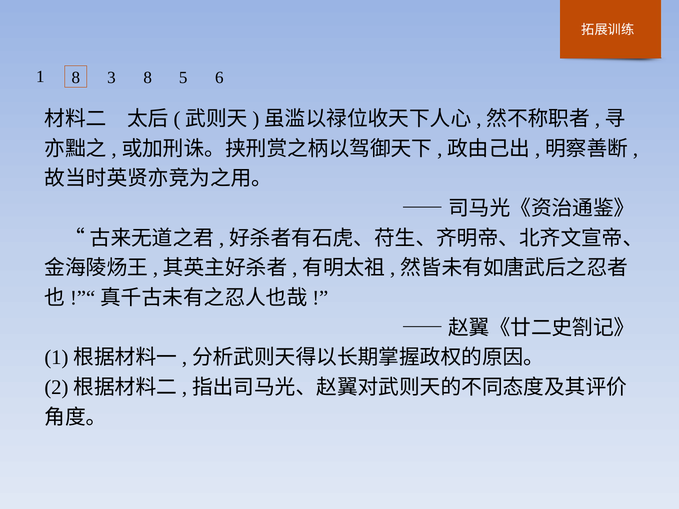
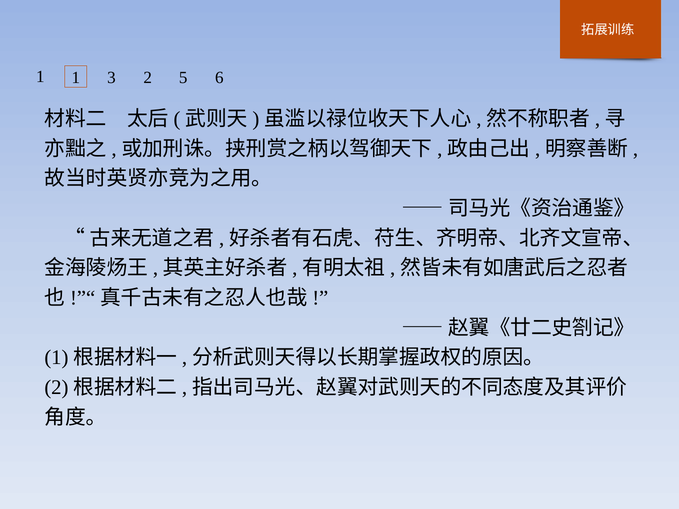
1 8: 8 -> 1 (76, 78)
3 8: 8 -> 2 (148, 78)
